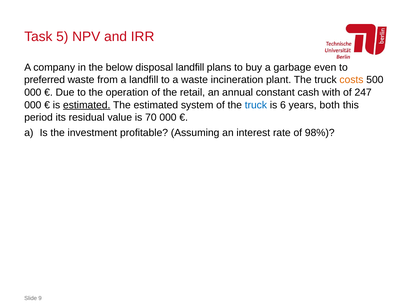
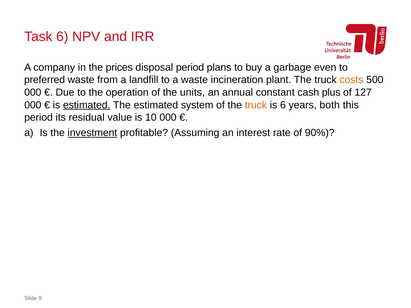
Task 5: 5 -> 6 (62, 37)
below: below -> prices (119, 67)
disposal landfill: landfill -> period (190, 67)
retail: retail -> units (192, 92)
with: with -> plus (331, 92)
247: 247 -> 127 (363, 92)
truck colour: blue -> orange (256, 105)
70: 70 -> 10 (151, 118)
investment underline: none -> present (92, 133)
98%: 98% -> 90% (320, 133)
